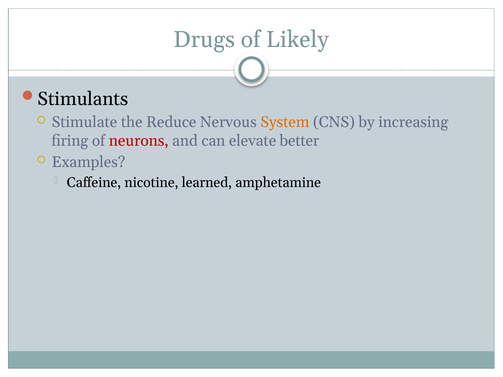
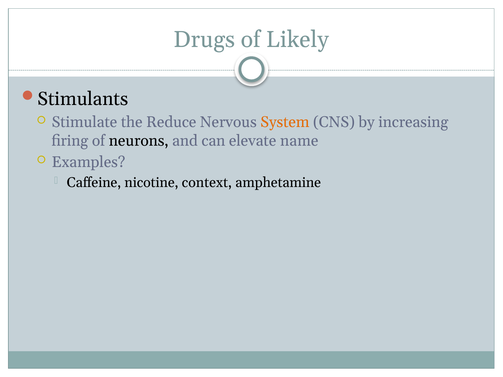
neurons colour: red -> black (139, 141)
better: better -> name (299, 141)
learned: learned -> context (207, 183)
